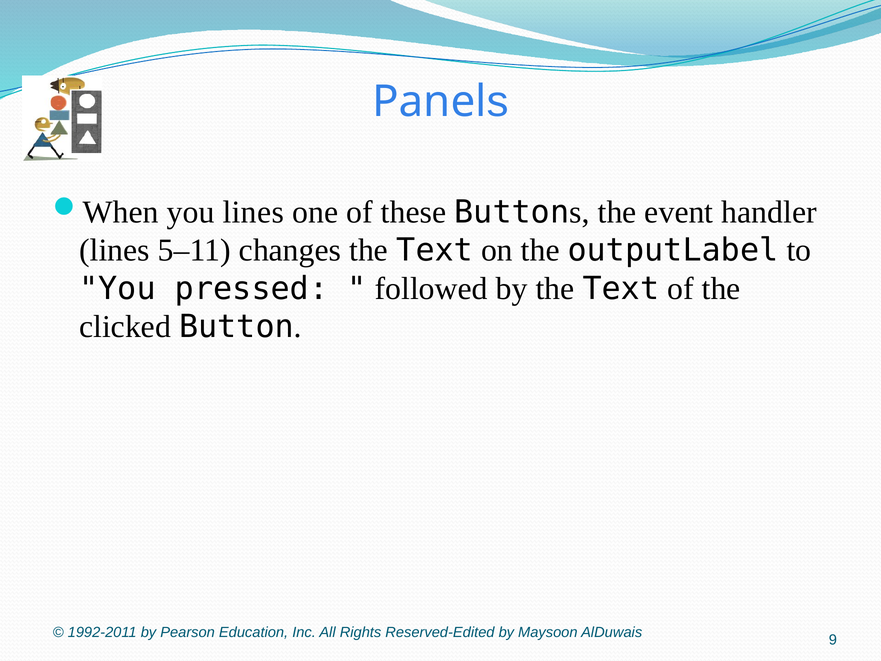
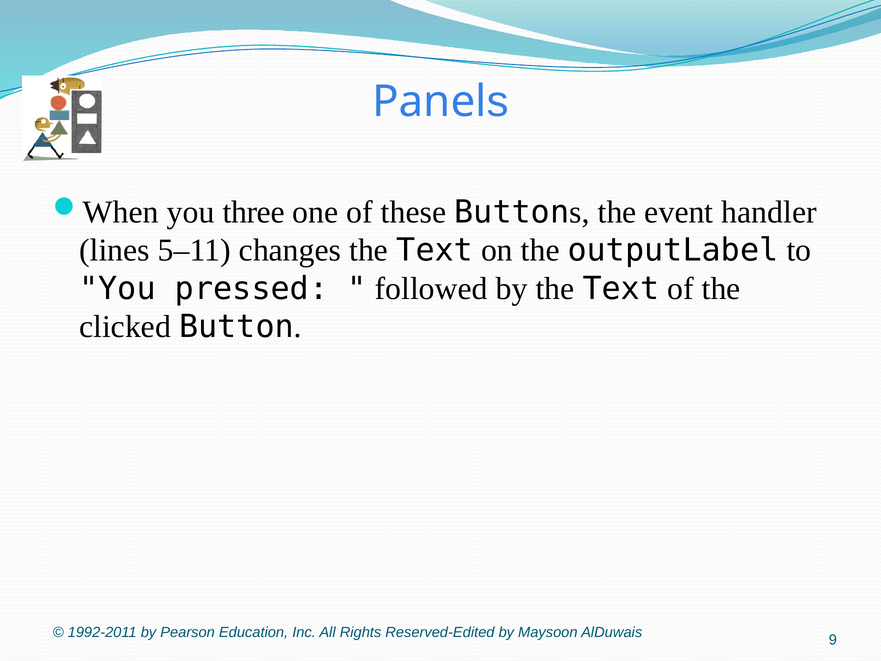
you lines: lines -> three (254, 212)
